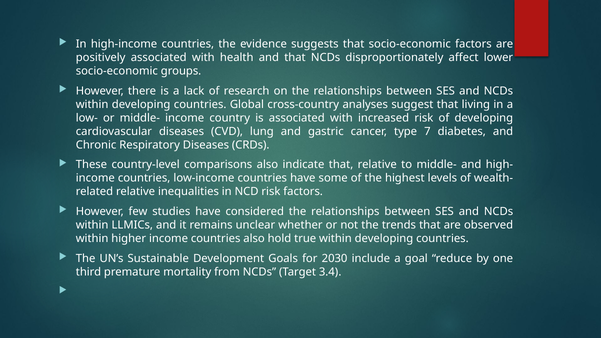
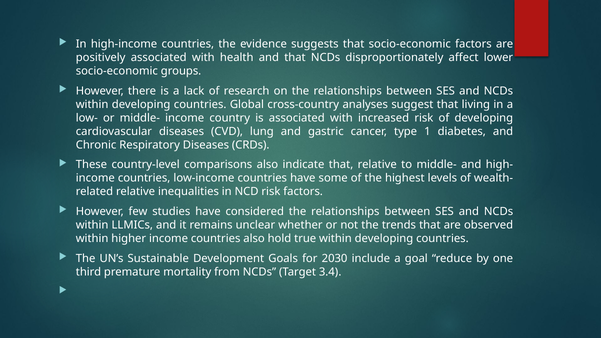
7: 7 -> 1 (427, 131)
